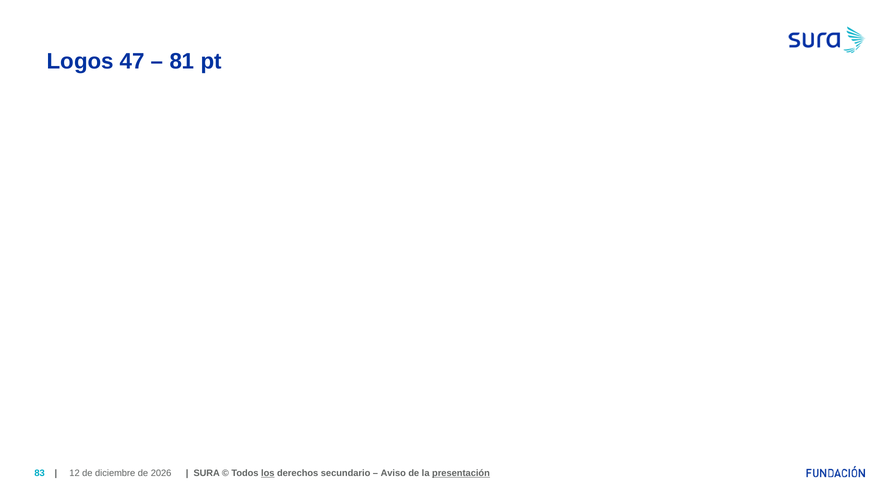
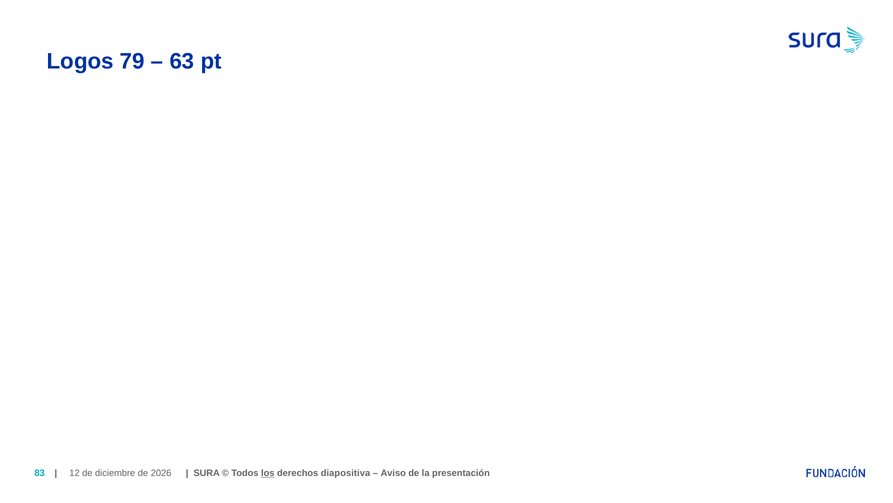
47: 47 -> 79 (132, 61)
81: 81 -> 63 (182, 61)
secundario: secundario -> diapositiva (346, 473)
presentación underline: present -> none (461, 473)
